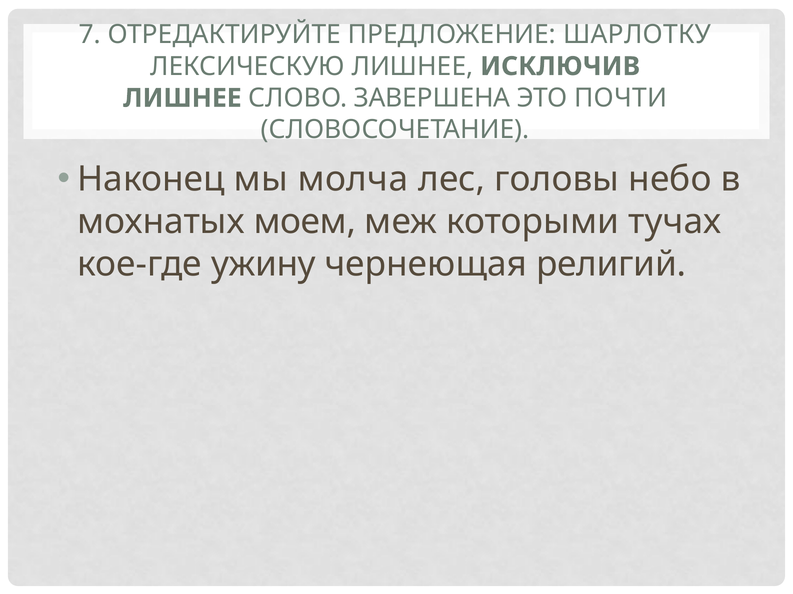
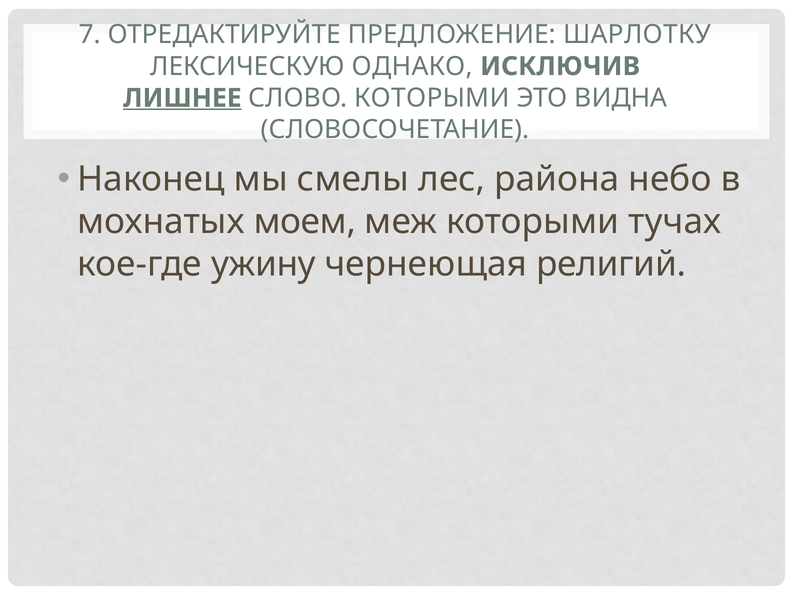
ЛЕКСИЧЕСКУЮ ЛИШНЕЕ: ЛИШНЕЕ -> ОДНАКО (412, 66)
ЛИШНЕЕ underline: none -> present (182, 98)
СЛОВО ЗАВЕРШЕНА: ЗАВЕРШЕНА -> КОТОРЫМИ (432, 98)
ПОЧТИ: ПОЧТИ -> ВИДНА (621, 98)
молча: молча -> смелы (353, 180)
головы: головы -> района (557, 180)
